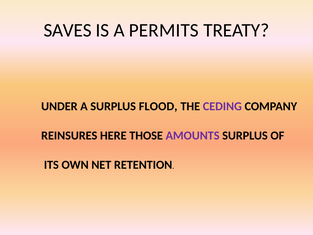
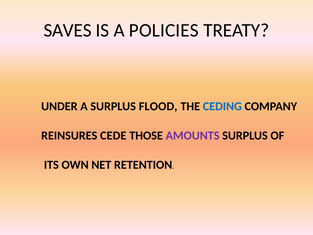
PERMITS: PERMITS -> POLICIES (164, 30)
CEDING colour: purple -> blue (222, 106)
HERE: HERE -> CEDE (113, 135)
